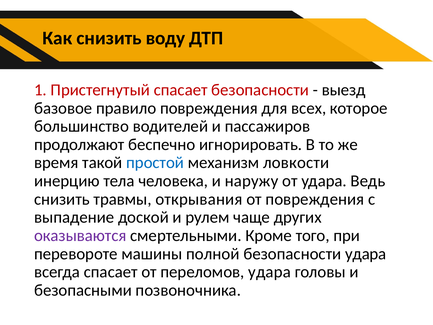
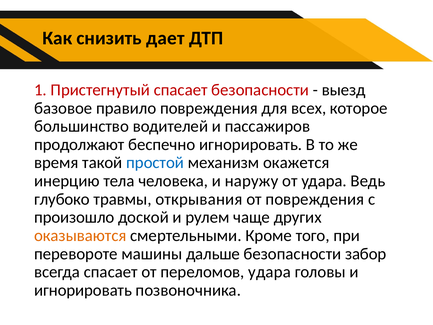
воду: воду -> дает (165, 38)
ловкости: ловкости -> окажется (296, 163)
снизить: снизить -> глубоко (62, 199)
выпадение: выпадение -> произошло (74, 217)
оказываются colour: purple -> orange (80, 235)
полной: полной -> дальше (213, 254)
безопасности удара: удара -> забор (366, 254)
безопасными: безопасными -> игнорировать (83, 290)
